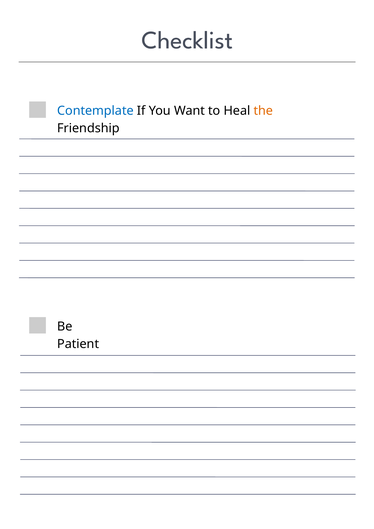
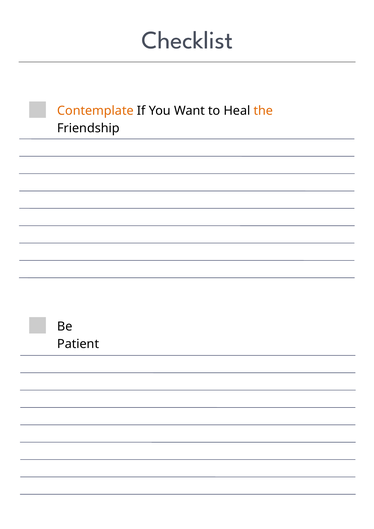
Contemplate colour: blue -> orange (95, 111)
